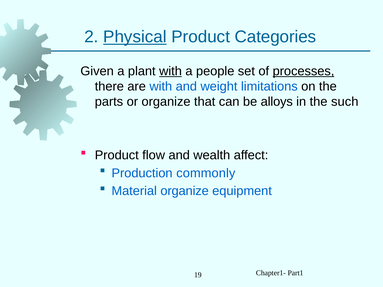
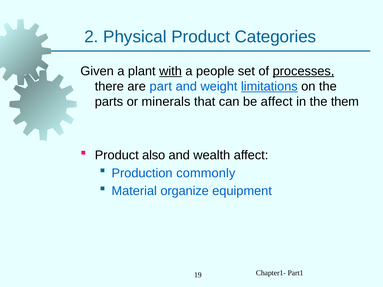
Physical underline: present -> none (135, 37)
are with: with -> part (161, 86)
limitations underline: none -> present (269, 86)
or organize: organize -> minerals (166, 102)
be alloys: alloys -> affect (277, 102)
such: such -> them (345, 102)
flow: flow -> also (154, 155)
